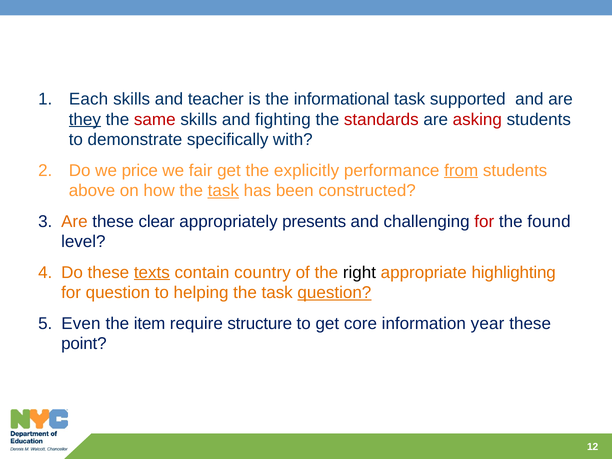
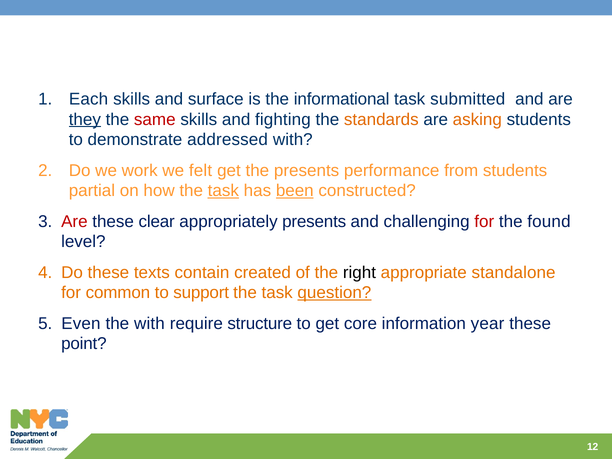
teacher: teacher -> surface (216, 99)
supported: supported -> submitted (468, 99)
standards colour: red -> orange (381, 119)
asking colour: red -> orange (477, 119)
specifically: specifically -> addressed (228, 140)
price: price -> work (140, 170)
fair: fair -> felt (201, 170)
the explicitly: explicitly -> presents (307, 170)
from underline: present -> none (461, 170)
above: above -> partial (92, 191)
been underline: none -> present (295, 191)
Are colour: orange -> red (74, 221)
texts underline: present -> none (152, 272)
country: country -> created (263, 272)
highlighting: highlighting -> standalone (514, 272)
for question: question -> common (118, 293)
helping: helping -> support (201, 293)
the item: item -> with (149, 323)
